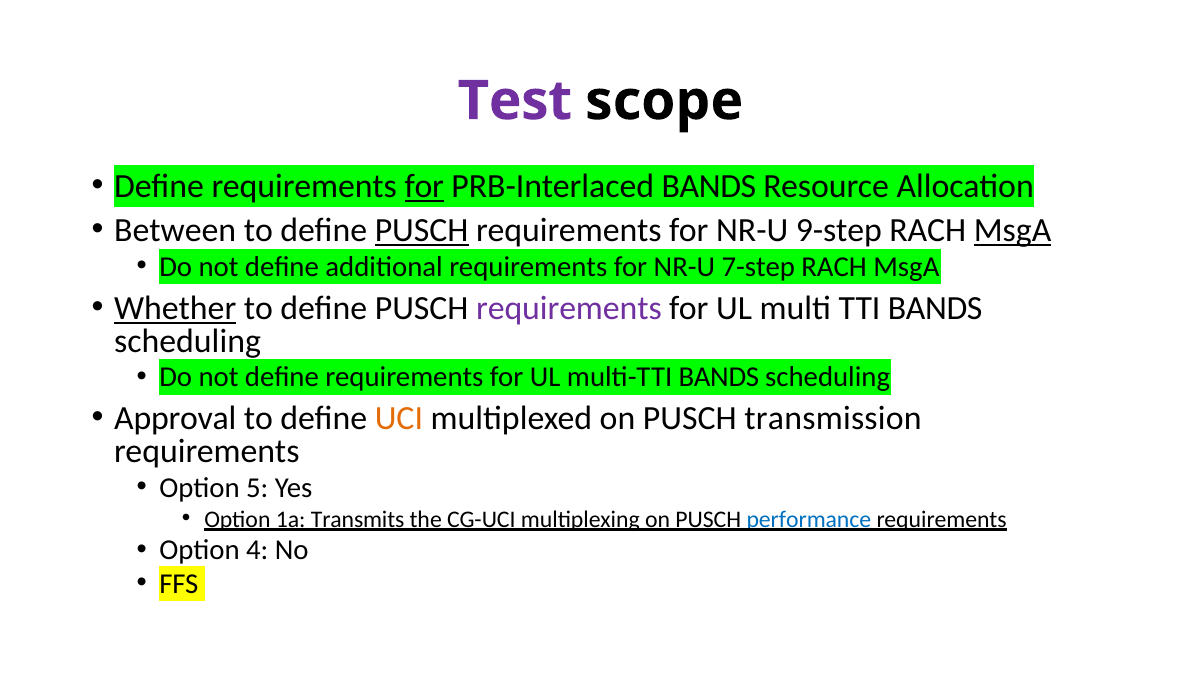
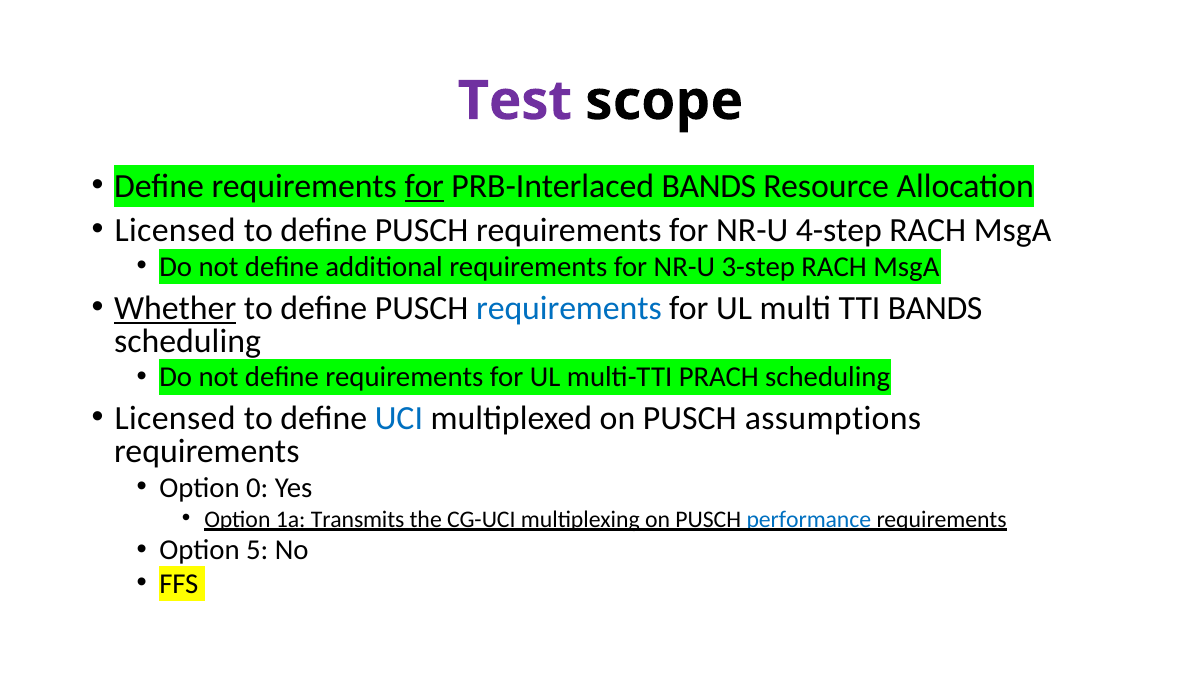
Between: Between -> Licensed (175, 230)
PUSCH underline: present -> none (422, 230)
9-step: 9-step -> 4-step (839, 230)
MsgA underline: present -> none (1013, 230)
7-step: 7-step -> 3-step (758, 267)
requirements colour: purple -> blue (569, 308)
multi-TTI BANDS: BANDS -> PRACH (719, 377)
Approval: Approval -> Licensed (175, 419)
UCI colour: orange -> blue (399, 419)
transmission: transmission -> assumptions (833, 419)
5: 5 -> 0 (257, 488)
4: 4 -> 5 (257, 550)
